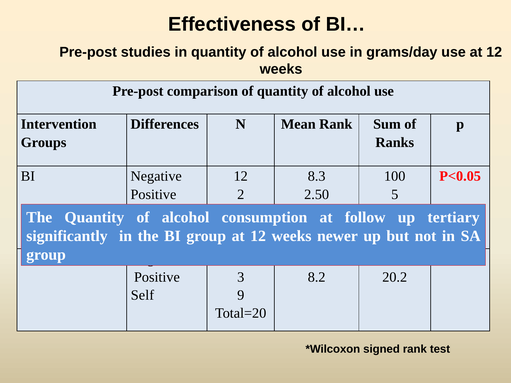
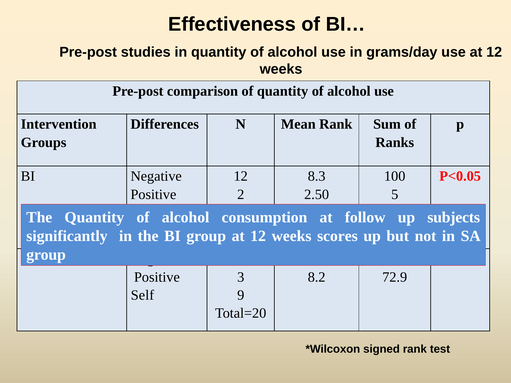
tertiary: tertiary -> subjects (454, 217)
newer: newer -> scores (337, 236)
20.2: 20.2 -> 72.9 (395, 277)
